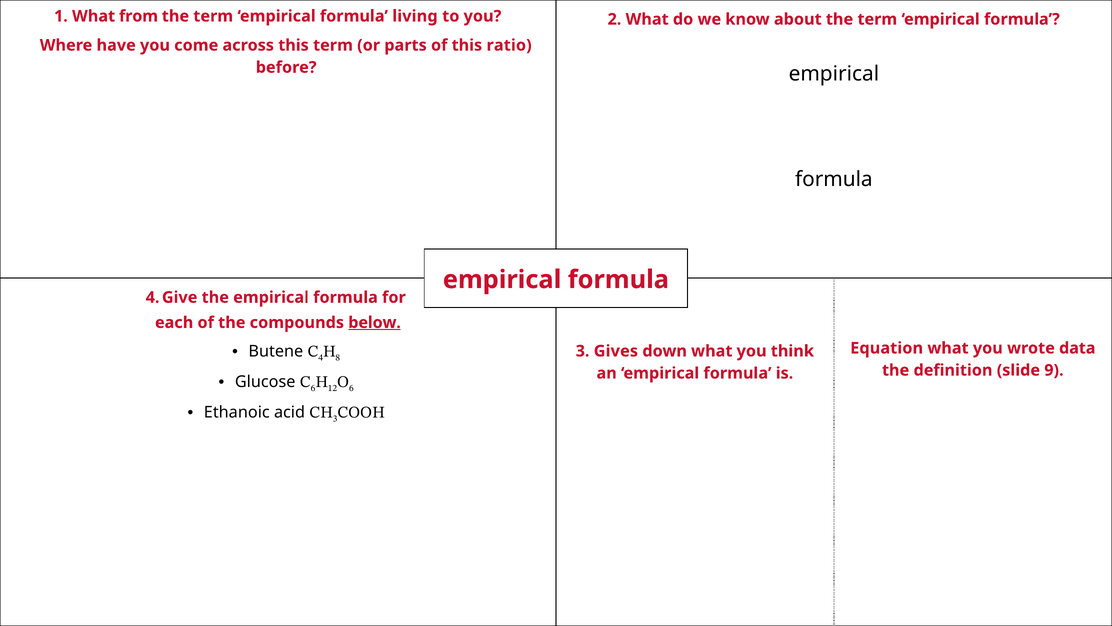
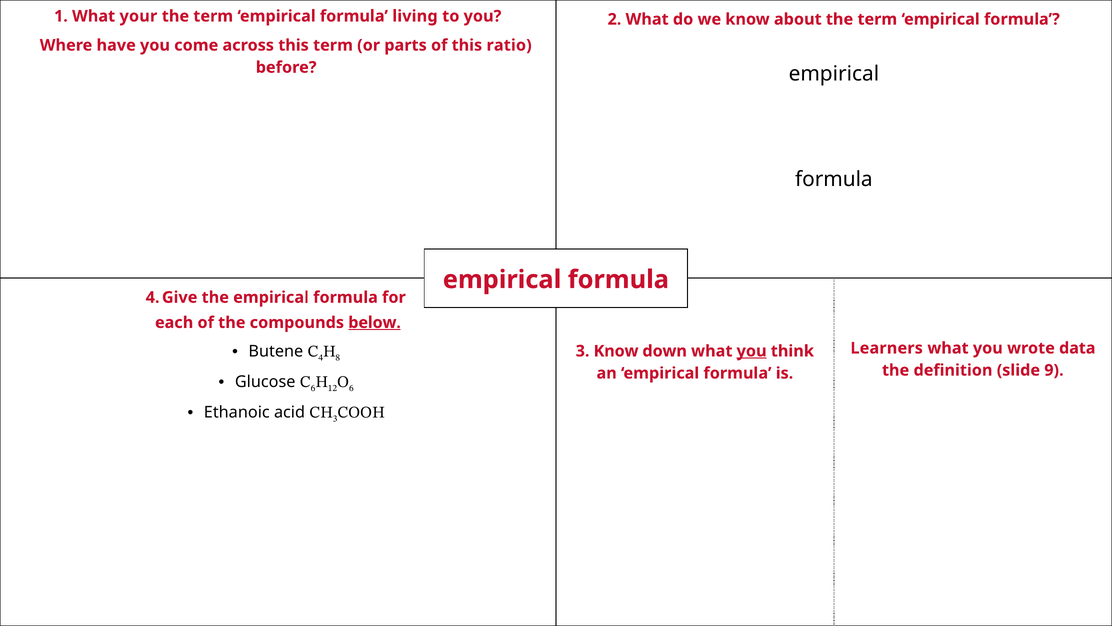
from: from -> your (138, 16)
Equation: Equation -> Learners (887, 348)
3 Gives: Gives -> Know (616, 351)
you underline: none -> present (752, 351)
